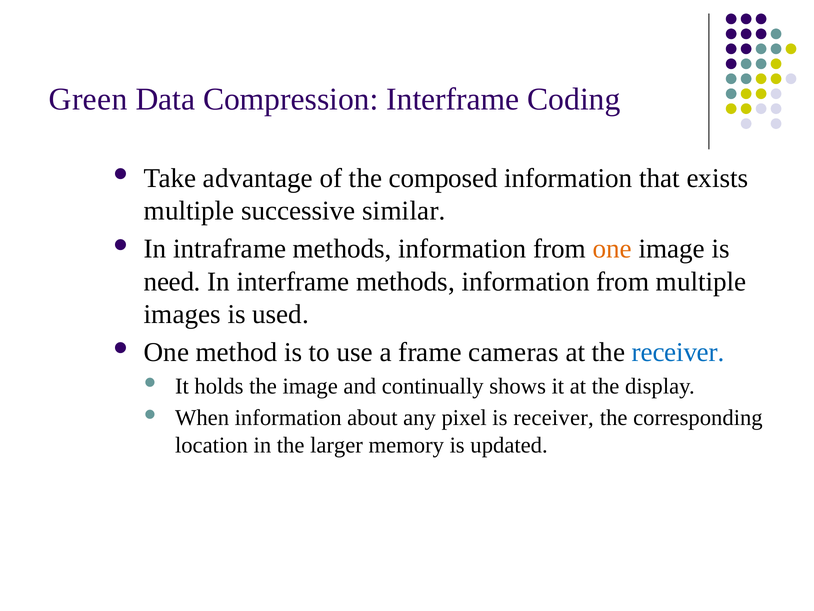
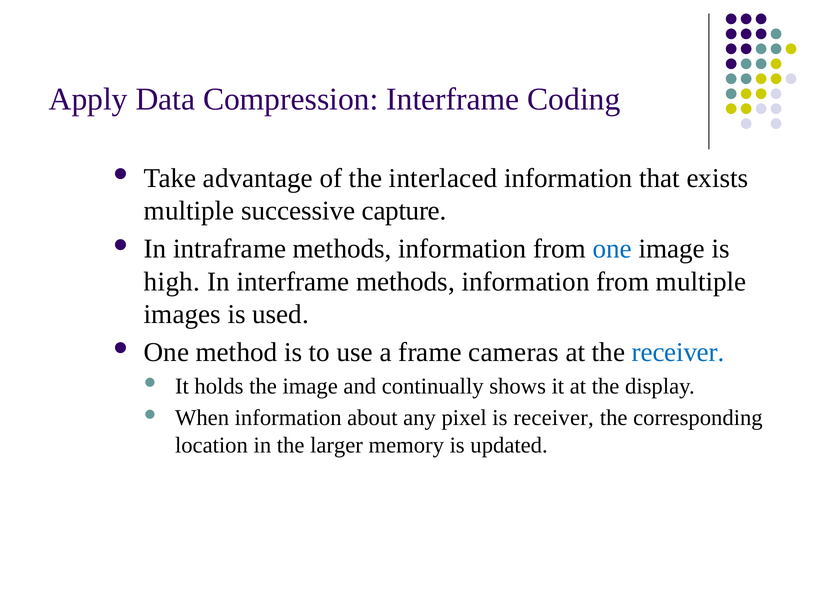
Green: Green -> Apply (88, 99)
composed: composed -> interlaced (443, 178)
similar: similar -> capture (404, 211)
one colour: orange -> blue (612, 249)
need: need -> high (172, 281)
